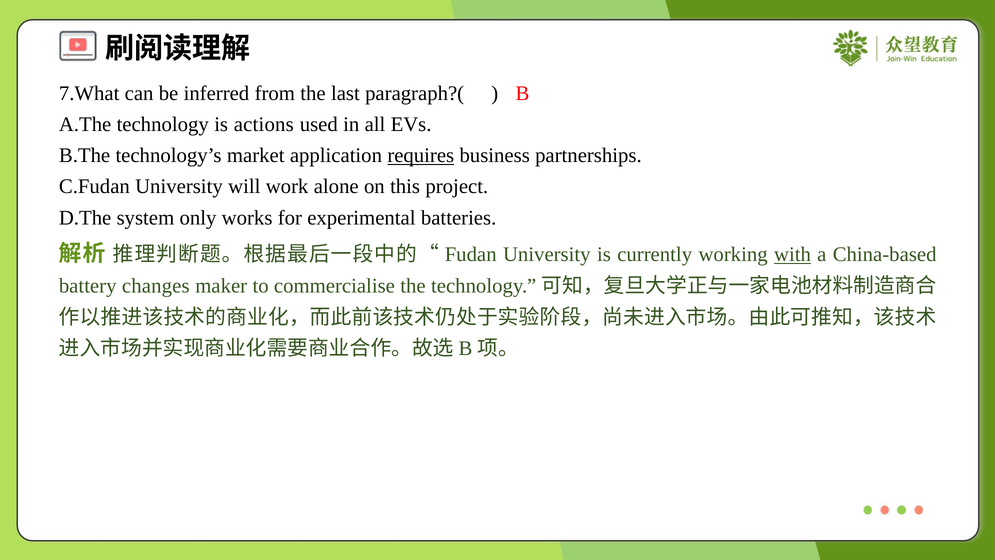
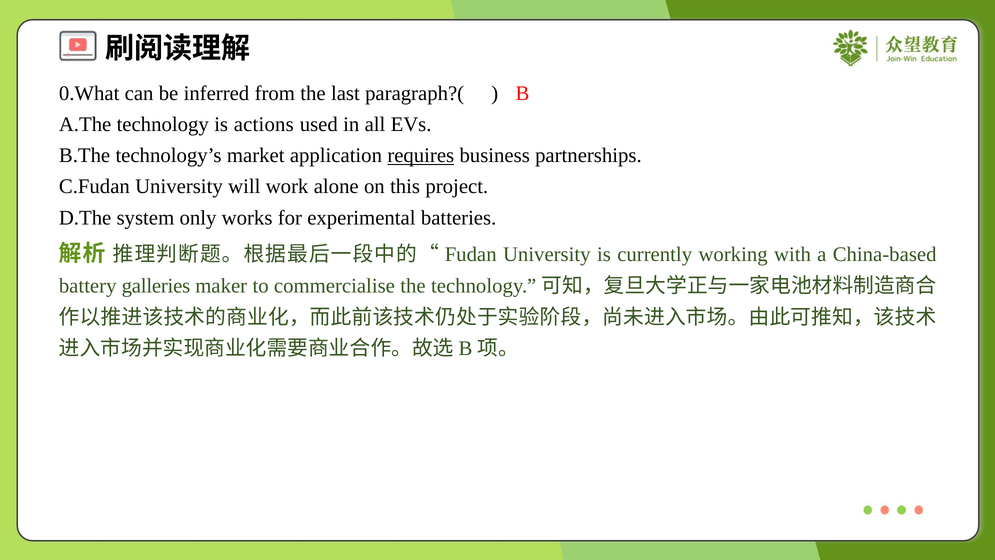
7.What: 7.What -> 0.What (89, 93)
with underline: present -> none (792, 254)
changes: changes -> galleries (156, 286)
